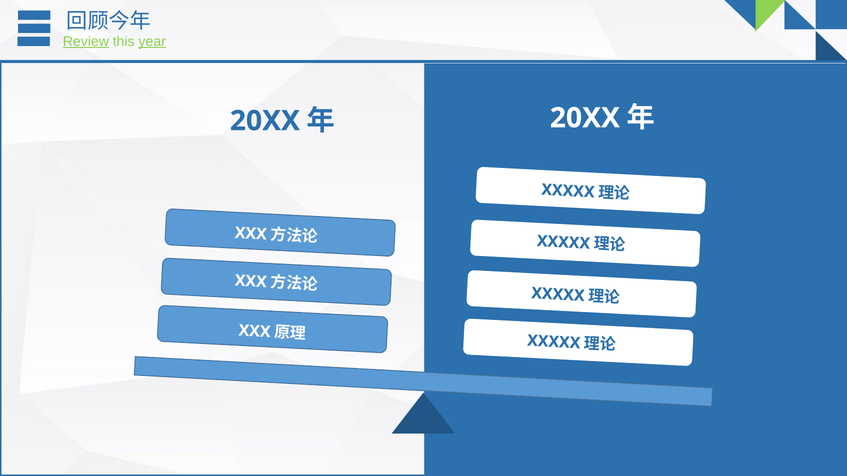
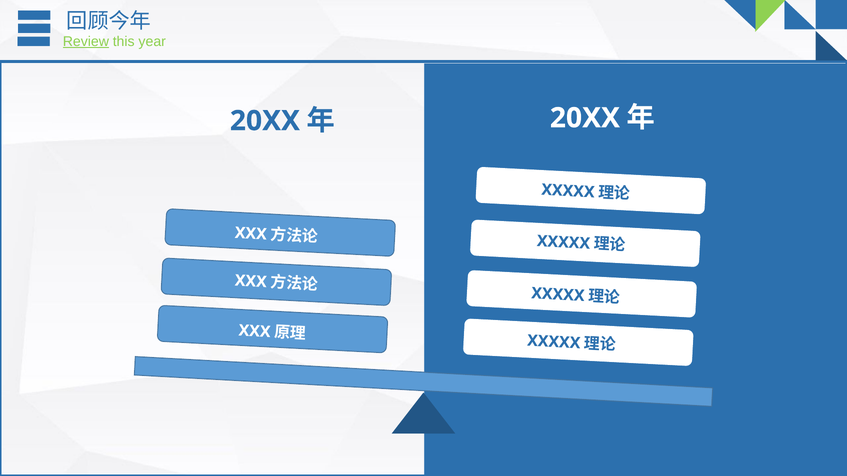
year underline: present -> none (152, 42)
